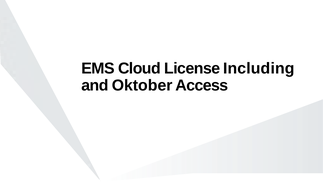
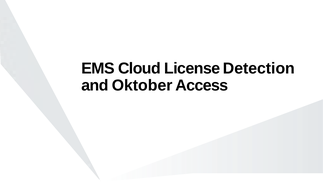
Including: Including -> Detection (259, 68)
